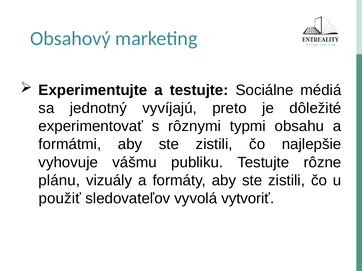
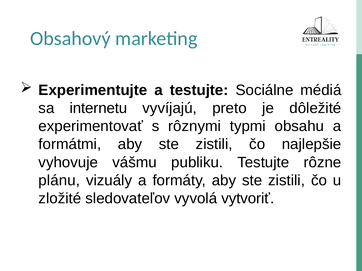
jednotný: jednotný -> internetu (98, 108)
použiť: použiť -> zložité (60, 199)
